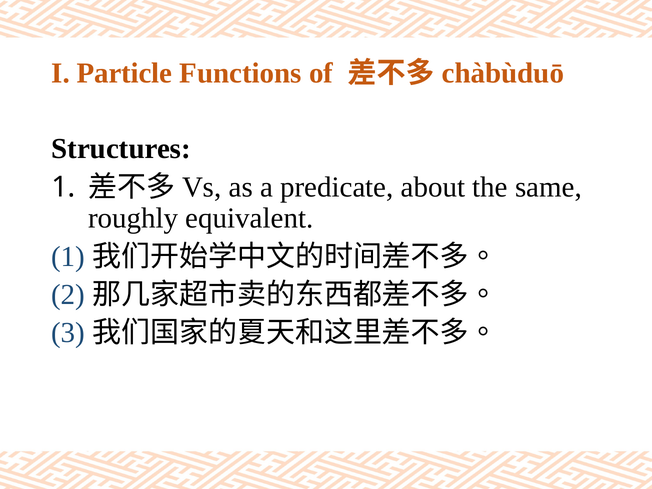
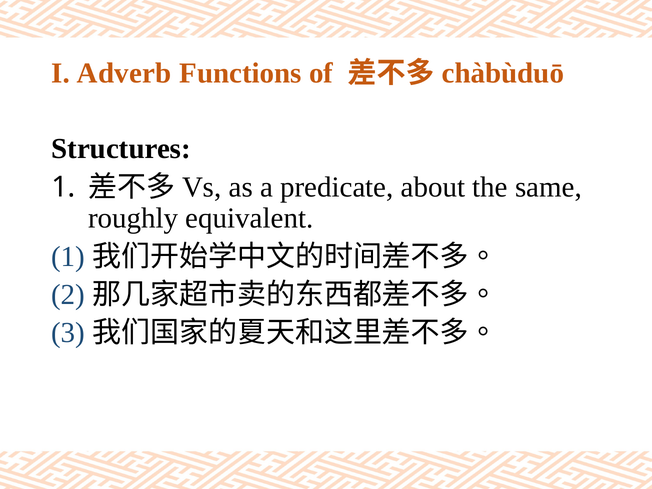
Particle: Particle -> Adverb (124, 73)
